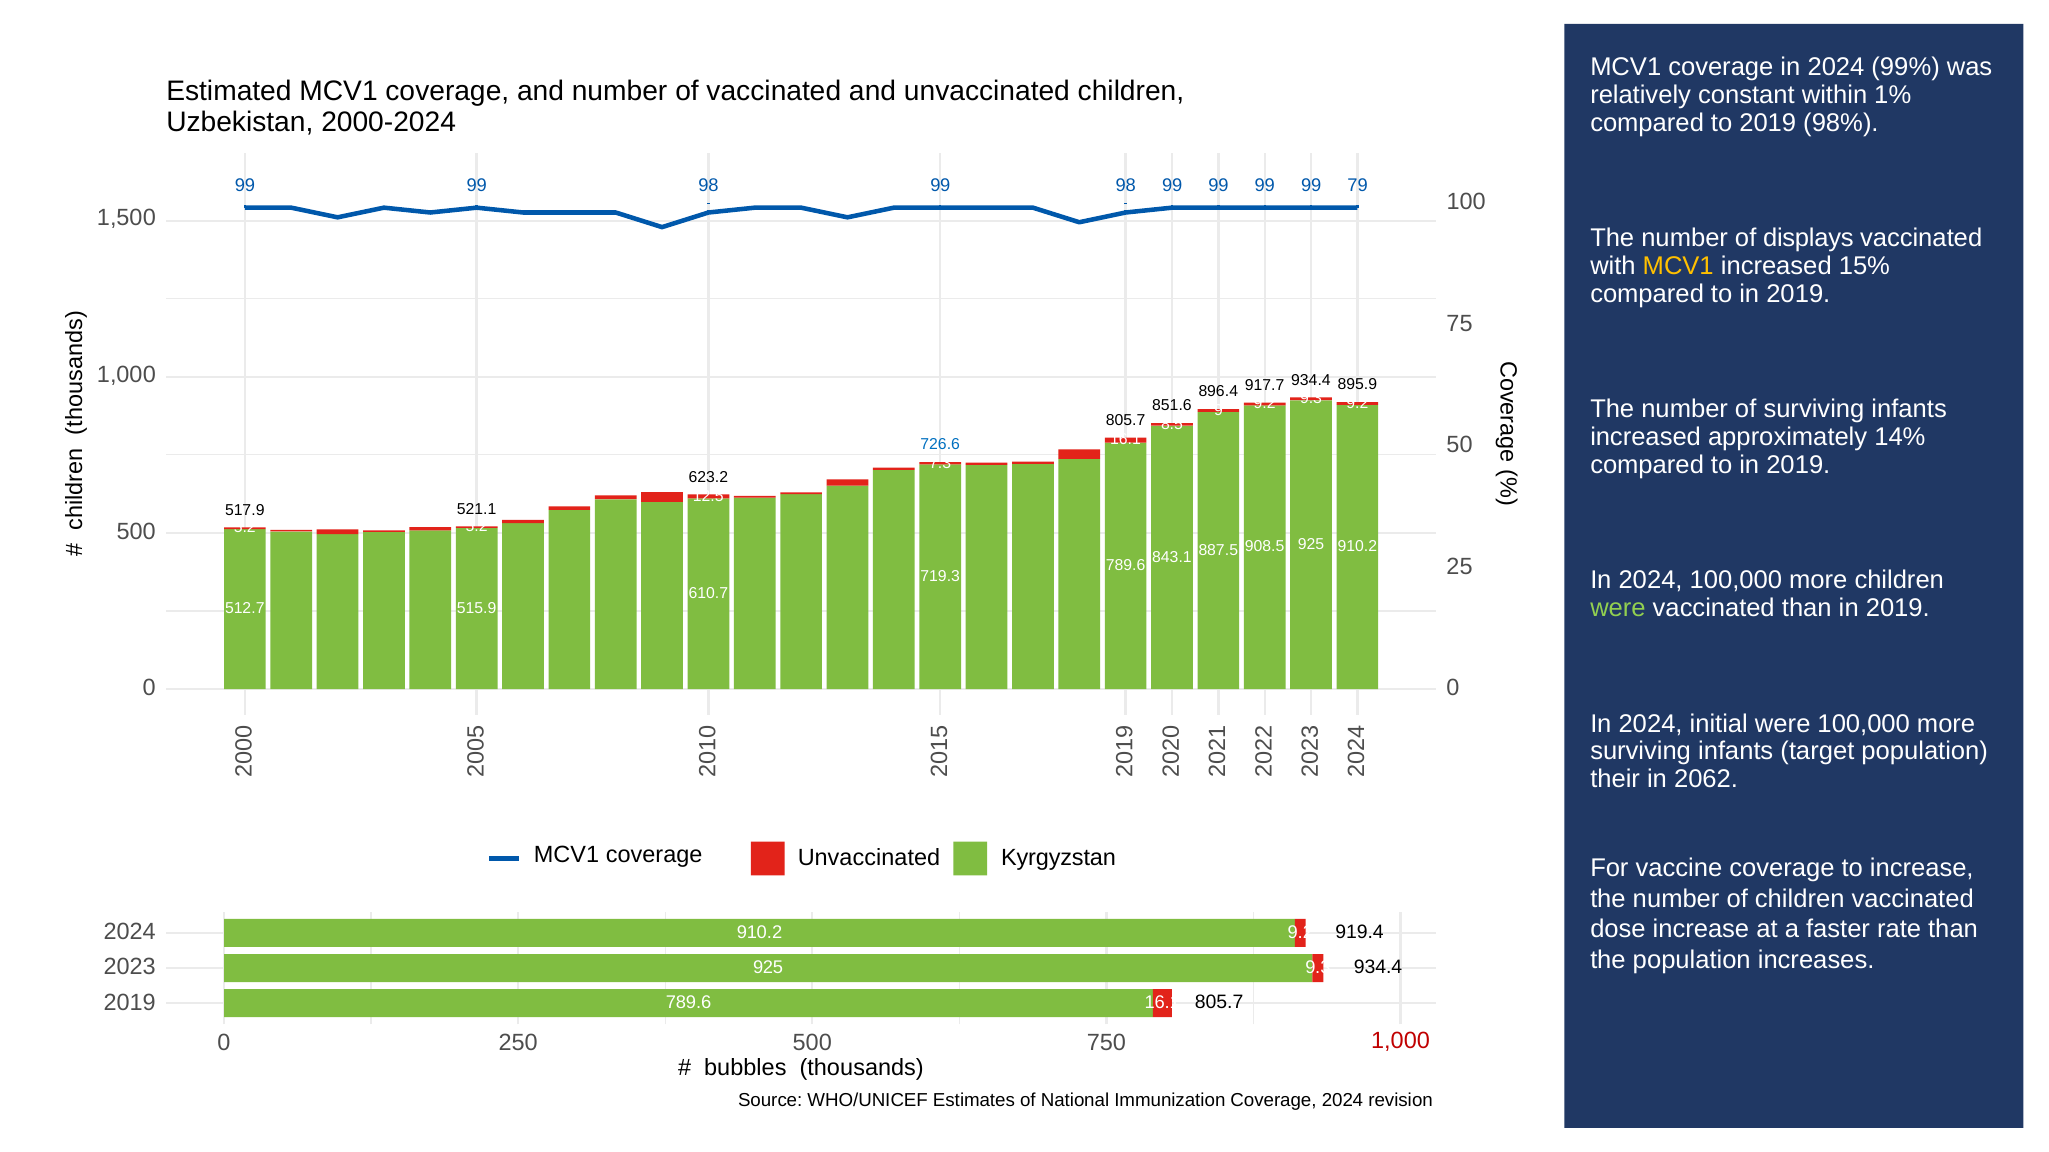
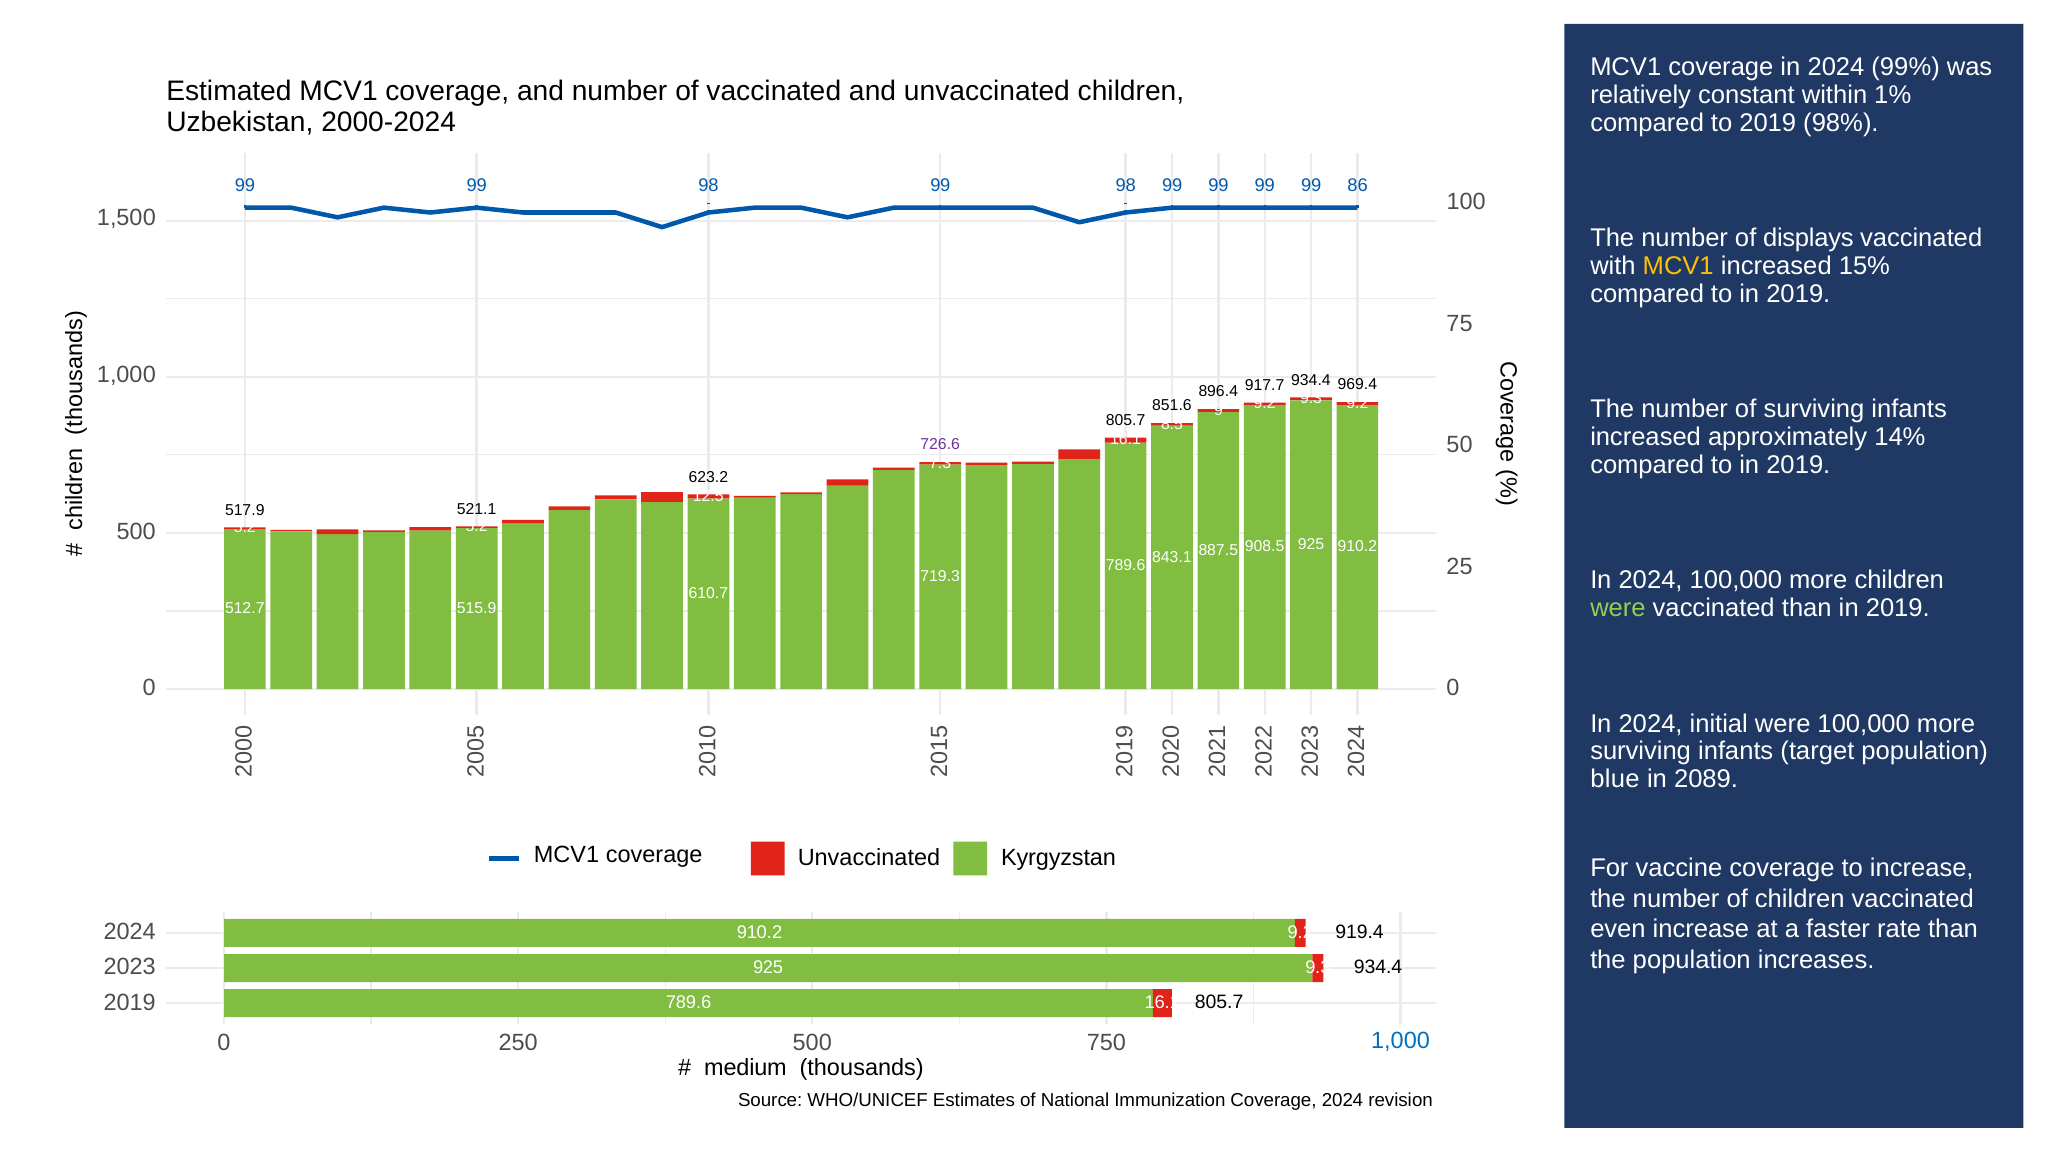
79: 79 -> 86 (1358, 186)
895.9: 895.9 -> 969.4 (1357, 385)
726.6 colour: blue -> purple (940, 445)
their: their -> blue (1615, 779)
2062: 2062 -> 2089 (1706, 779)
dose: dose -> even (1618, 930)
1,000 colour: red -> blue (1400, 1041)
bubbles: bubbles -> medium (745, 1068)
